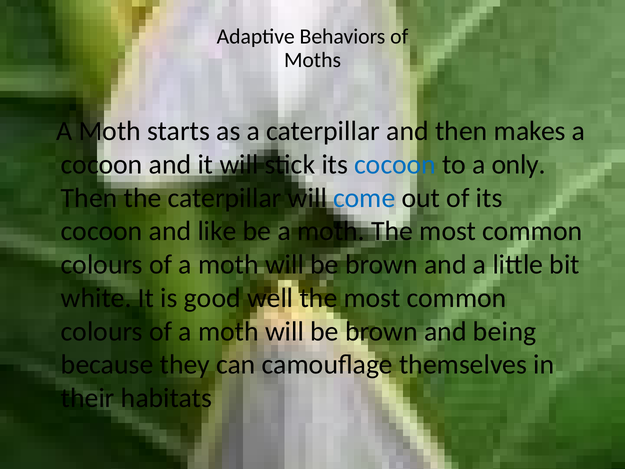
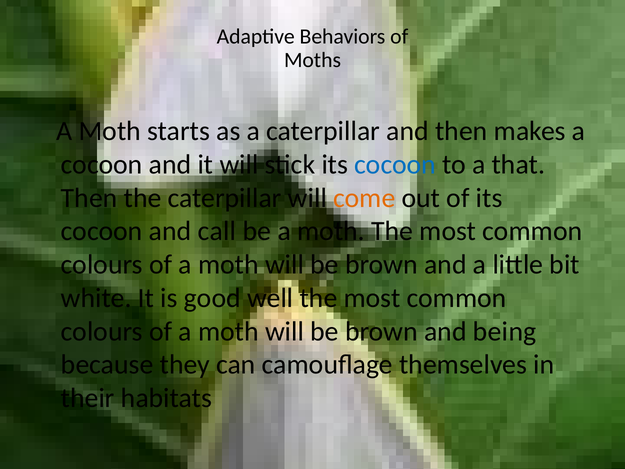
only: only -> that (518, 164)
come colour: blue -> orange (364, 198)
like: like -> call (217, 231)
